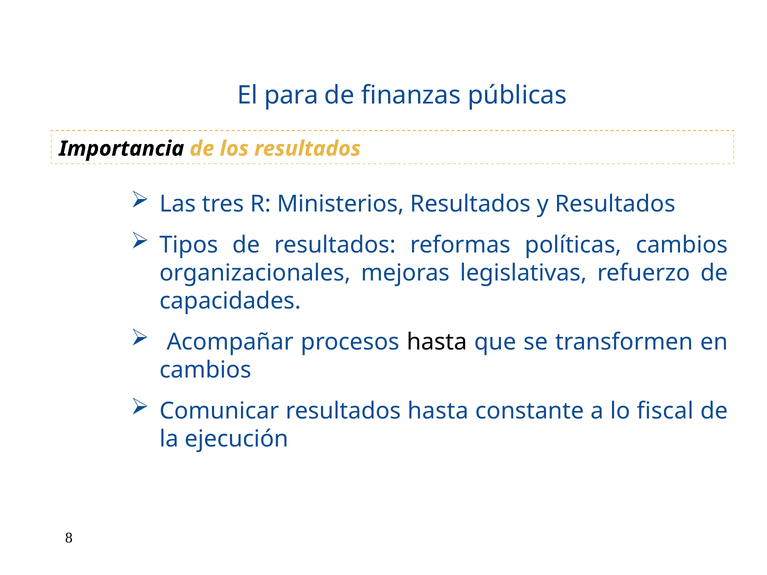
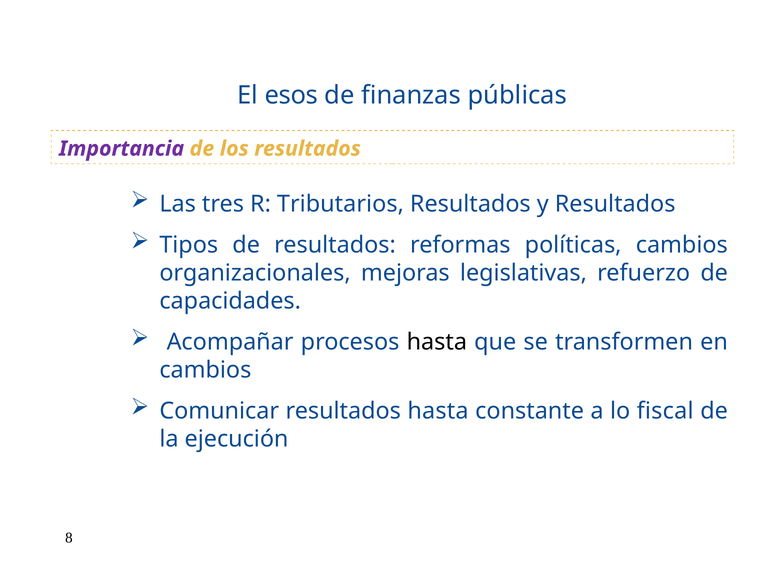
para: para -> esos (291, 95)
Importancia colour: black -> purple (122, 149)
Ministerios: Ministerios -> Tributarios (340, 204)
